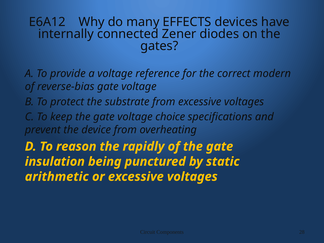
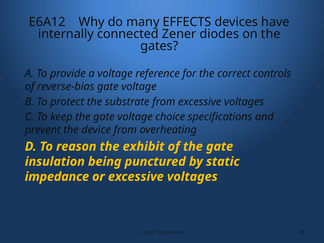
modern: modern -> controls (272, 74)
rapidly: rapidly -> exhibit (144, 146)
arithmetic: arithmetic -> impedance (57, 177)
